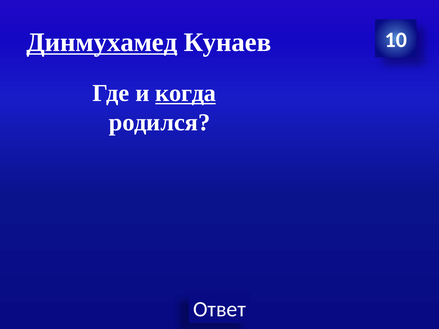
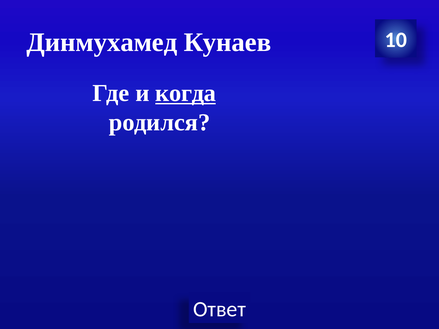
Динмухамед underline: present -> none (102, 42)
